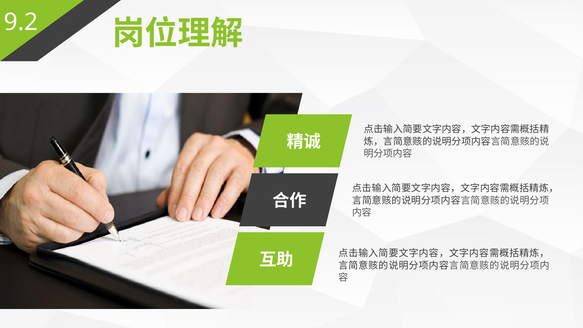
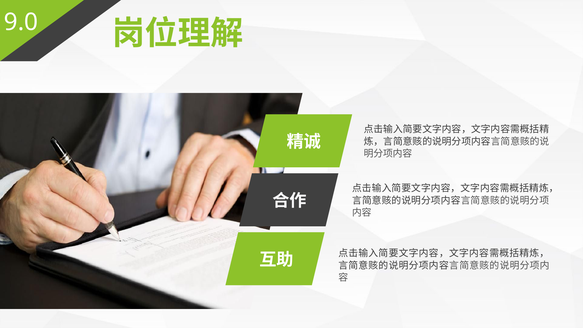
9.2: 9.2 -> 9.0 (21, 22)
